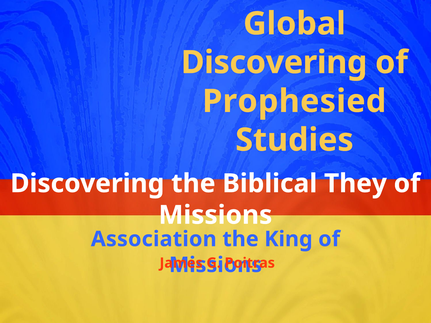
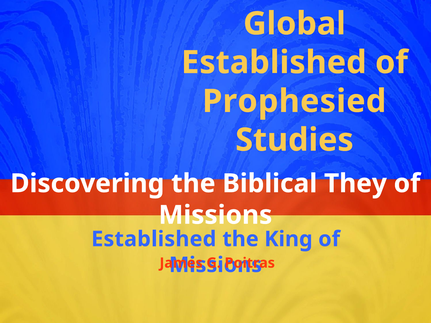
Discovering: Discovering -> Established (274, 63)
Association: Association -> Established (154, 239)
